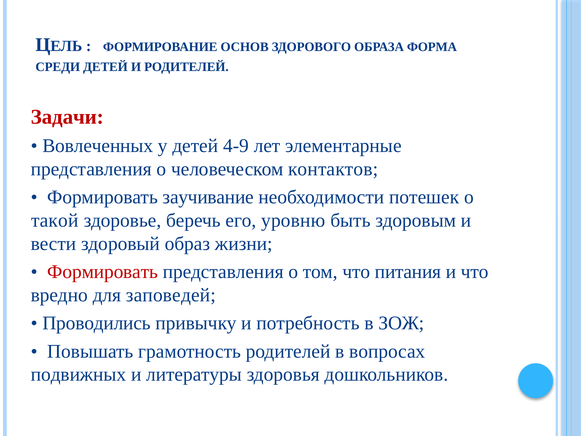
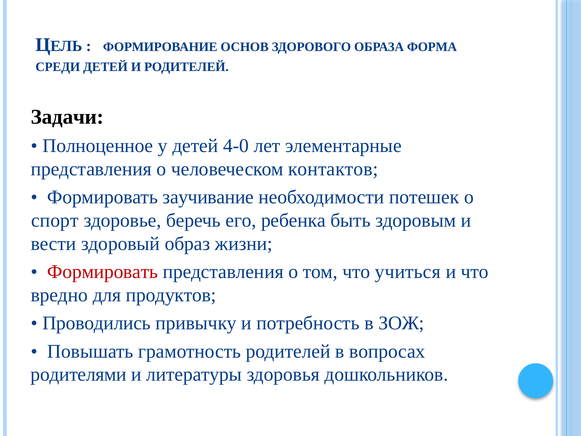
Задачи colour: red -> black (67, 117)
Вовлеченных: Вовлеченных -> Полноценное (98, 146)
4-9: 4-9 -> 4-0 (236, 146)
такой: такой -> спорт (55, 220)
уровню: уровню -> ребенка (293, 220)
питания: питания -> учиться (408, 272)
заповедей: заповедей -> продуктов (171, 295)
подвижных: подвижных -> родителями (79, 374)
